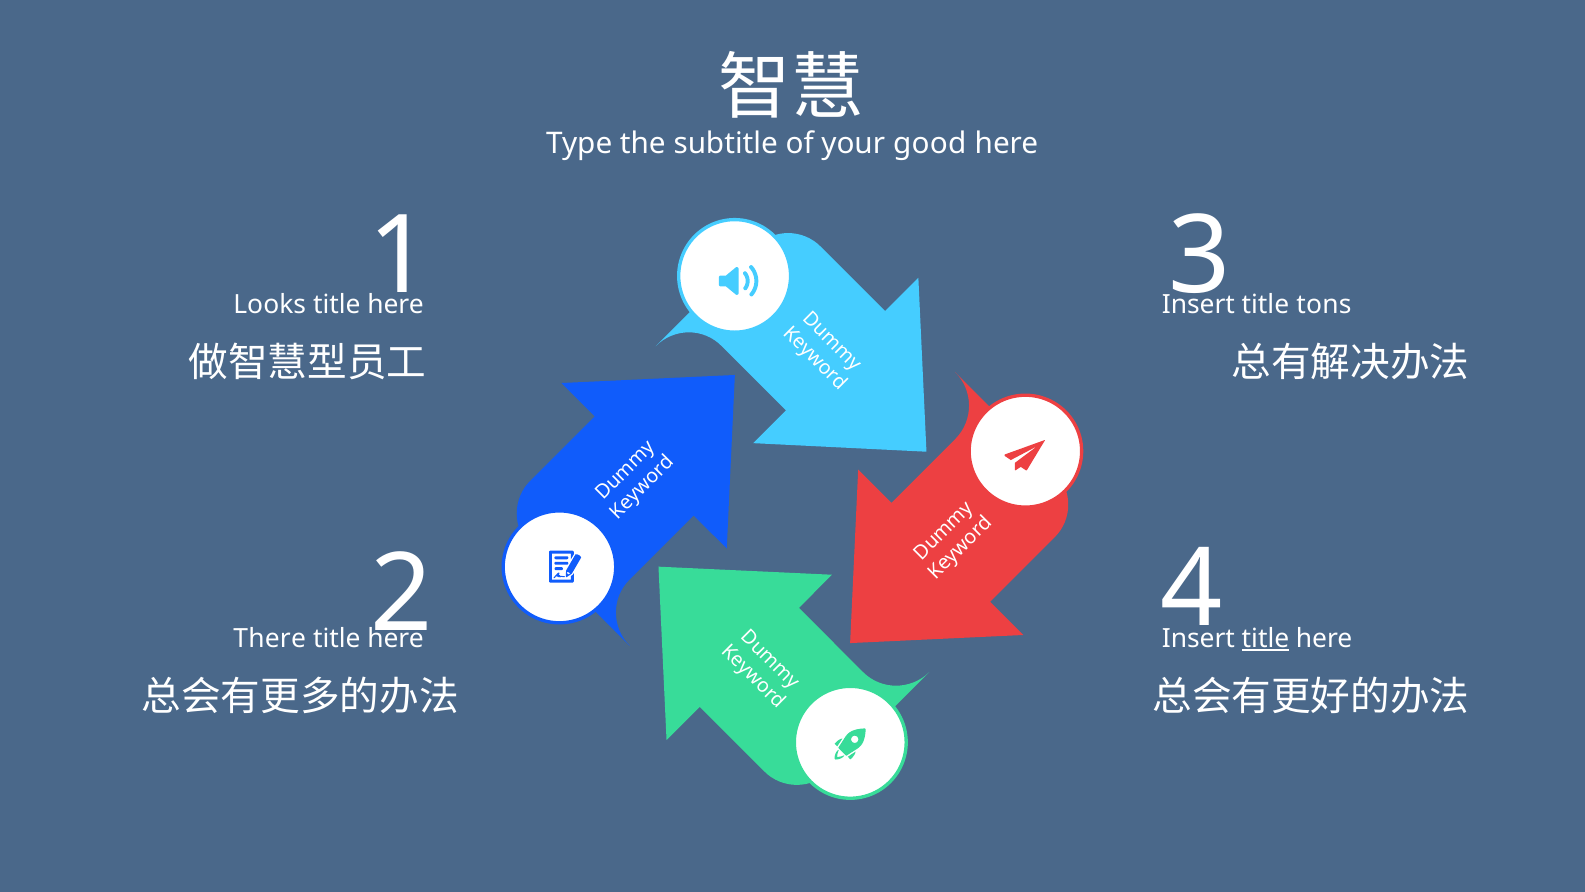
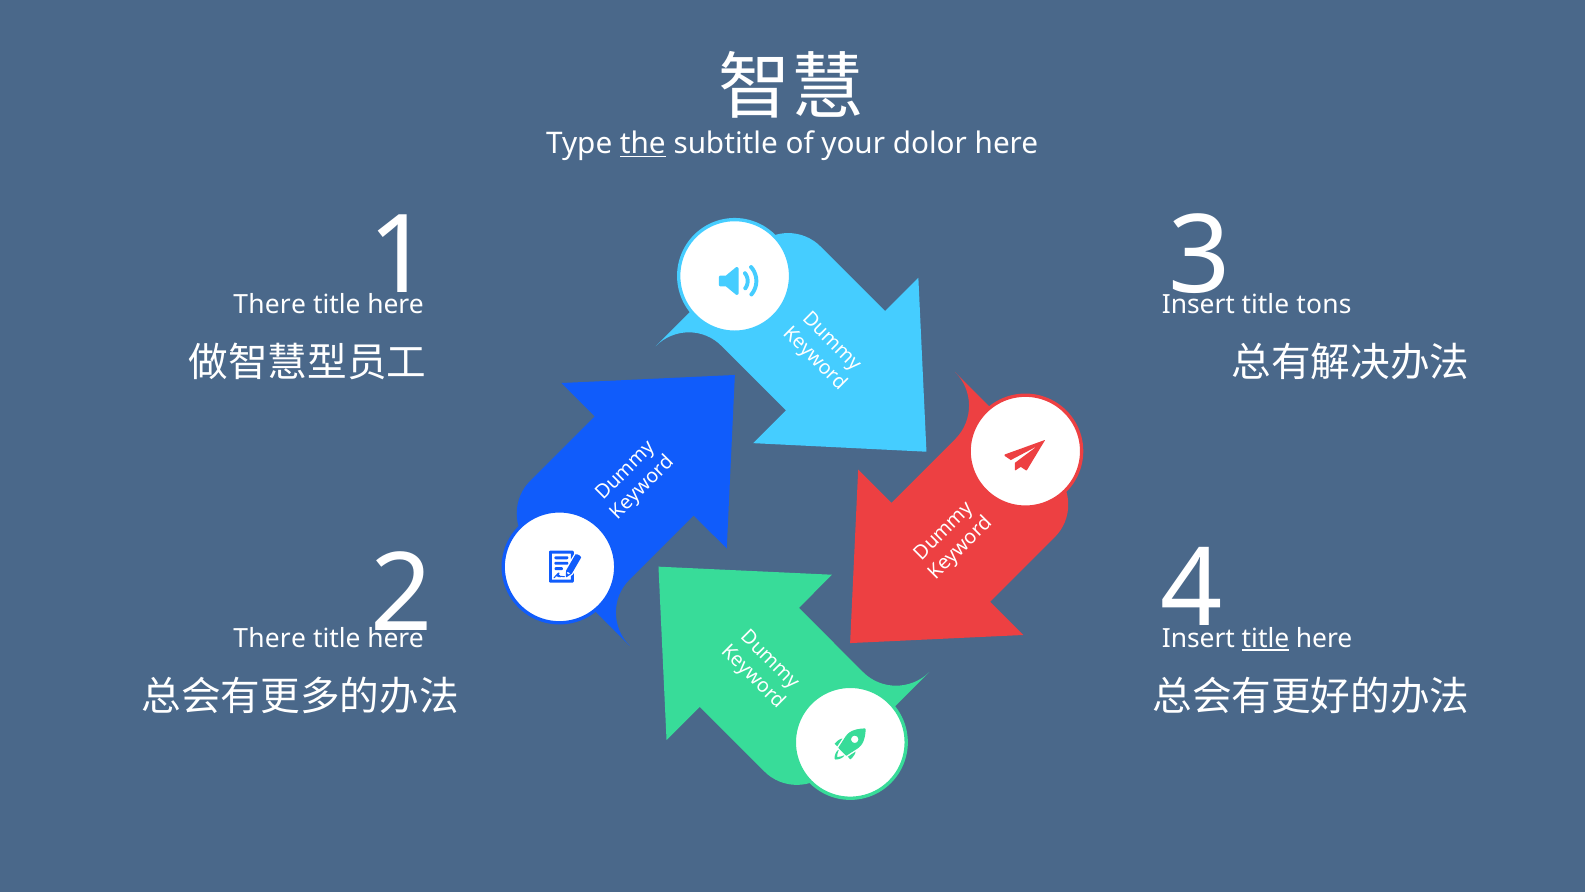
the underline: none -> present (643, 144)
good: good -> dolor (930, 144)
Looks: Looks -> There (270, 304)
